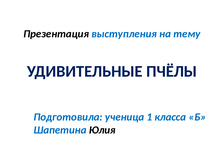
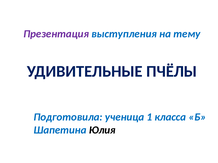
Презентация colour: black -> purple (56, 34)
